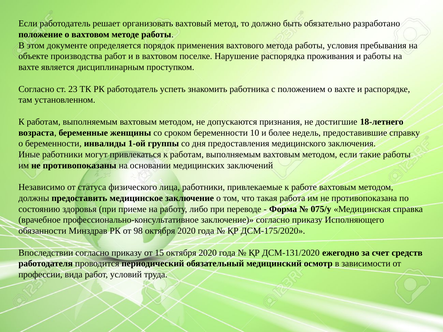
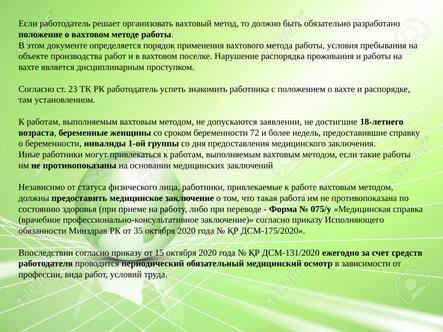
признания: признания -> заявлении (281, 122)
10: 10 -> 72 (255, 133)
98: 98 -> 35 (138, 231)
